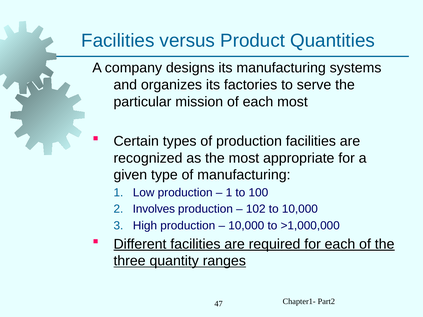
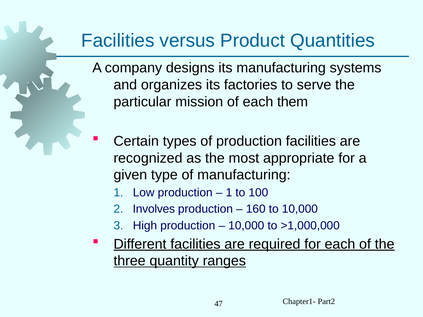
each most: most -> them (293, 102)
102: 102 -> 160 (256, 209)
